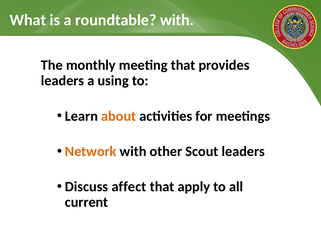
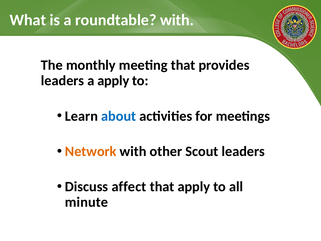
a using: using -> apply (113, 81)
about colour: orange -> blue (119, 116)
current: current -> minute (87, 202)
